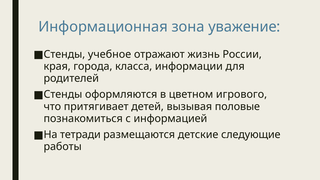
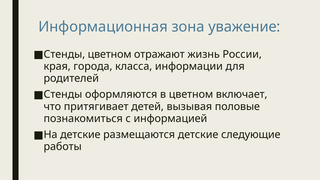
Стенды учебное: учебное -> цветном (110, 54)
игрового: игрового -> включает (242, 94)
На тетради: тетради -> детские (80, 135)
